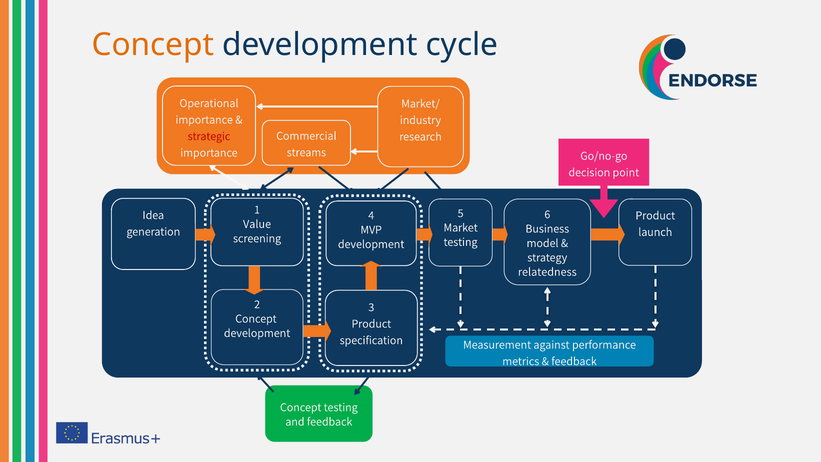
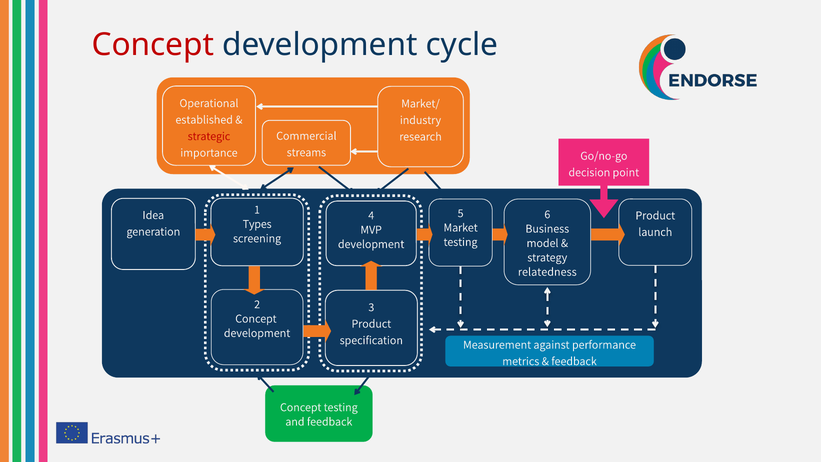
Concept colour: orange -> red (153, 45)
importance: importance -> established (204, 120)
Value: Value -> Types (257, 224)
